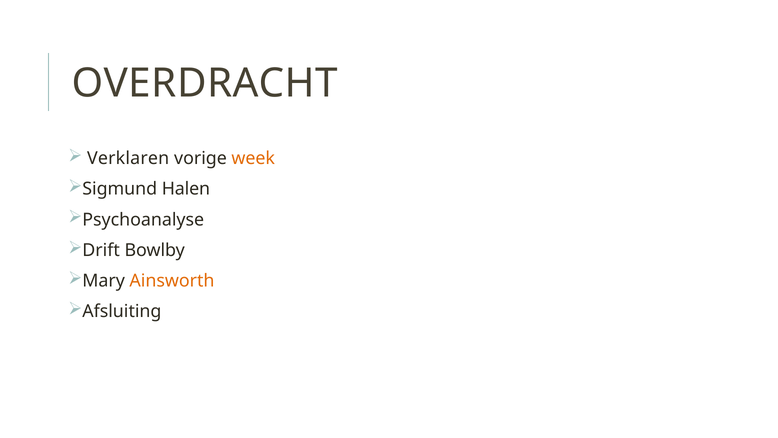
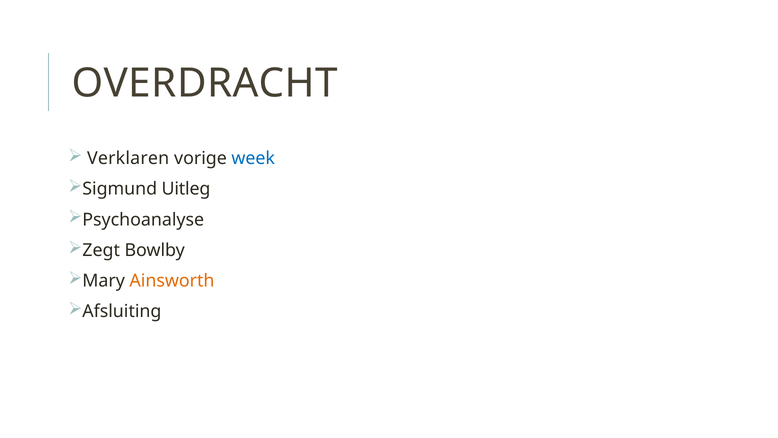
week colour: orange -> blue (253, 158)
Halen: Halen -> Uitleg (186, 189)
Drift: Drift -> Zegt (101, 250)
